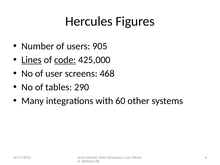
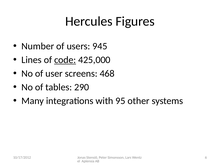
905: 905 -> 945 (100, 46)
Lines underline: present -> none (32, 60)
60: 60 -> 95 (120, 101)
